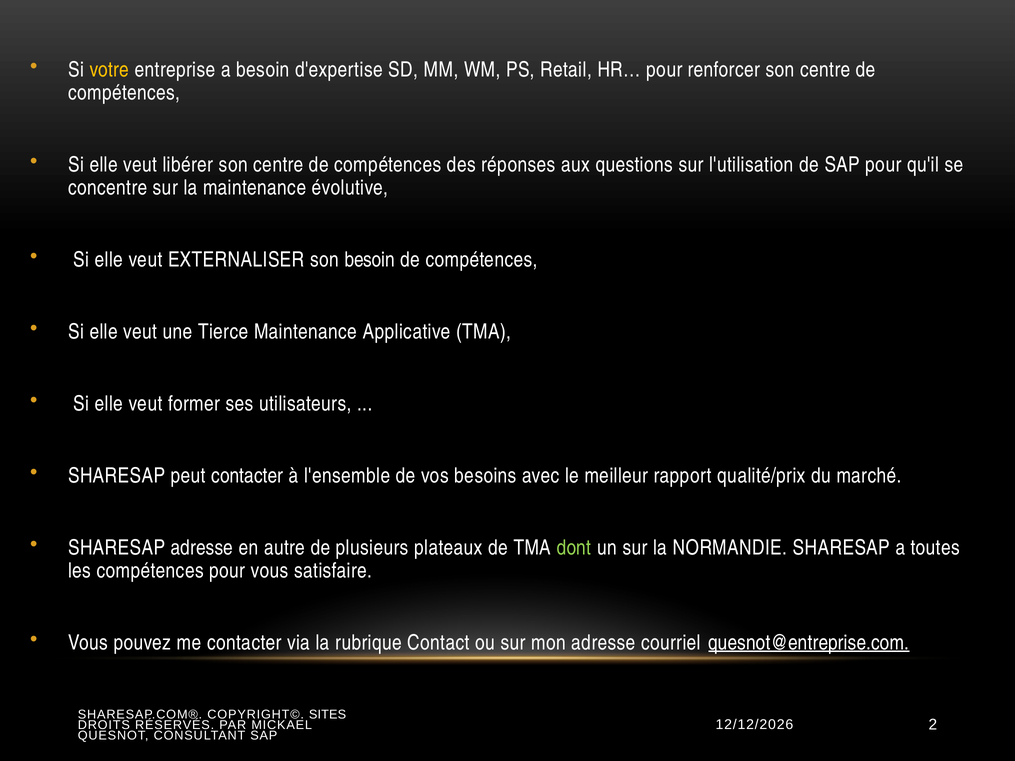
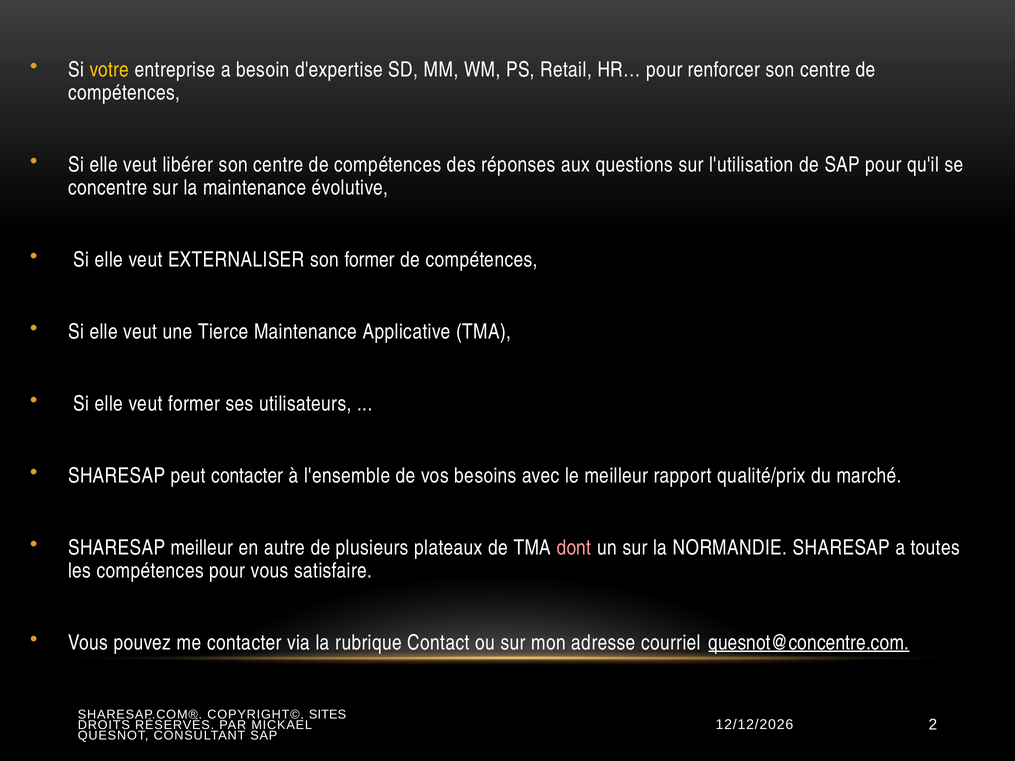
son besoin: besoin -> former (370, 260)
SHARESAP adresse: adresse -> meilleur (202, 548)
dont colour: light green -> pink (574, 548)
quesnot@entreprise.com: quesnot@entreprise.com -> quesnot@concentre.com (809, 643)
